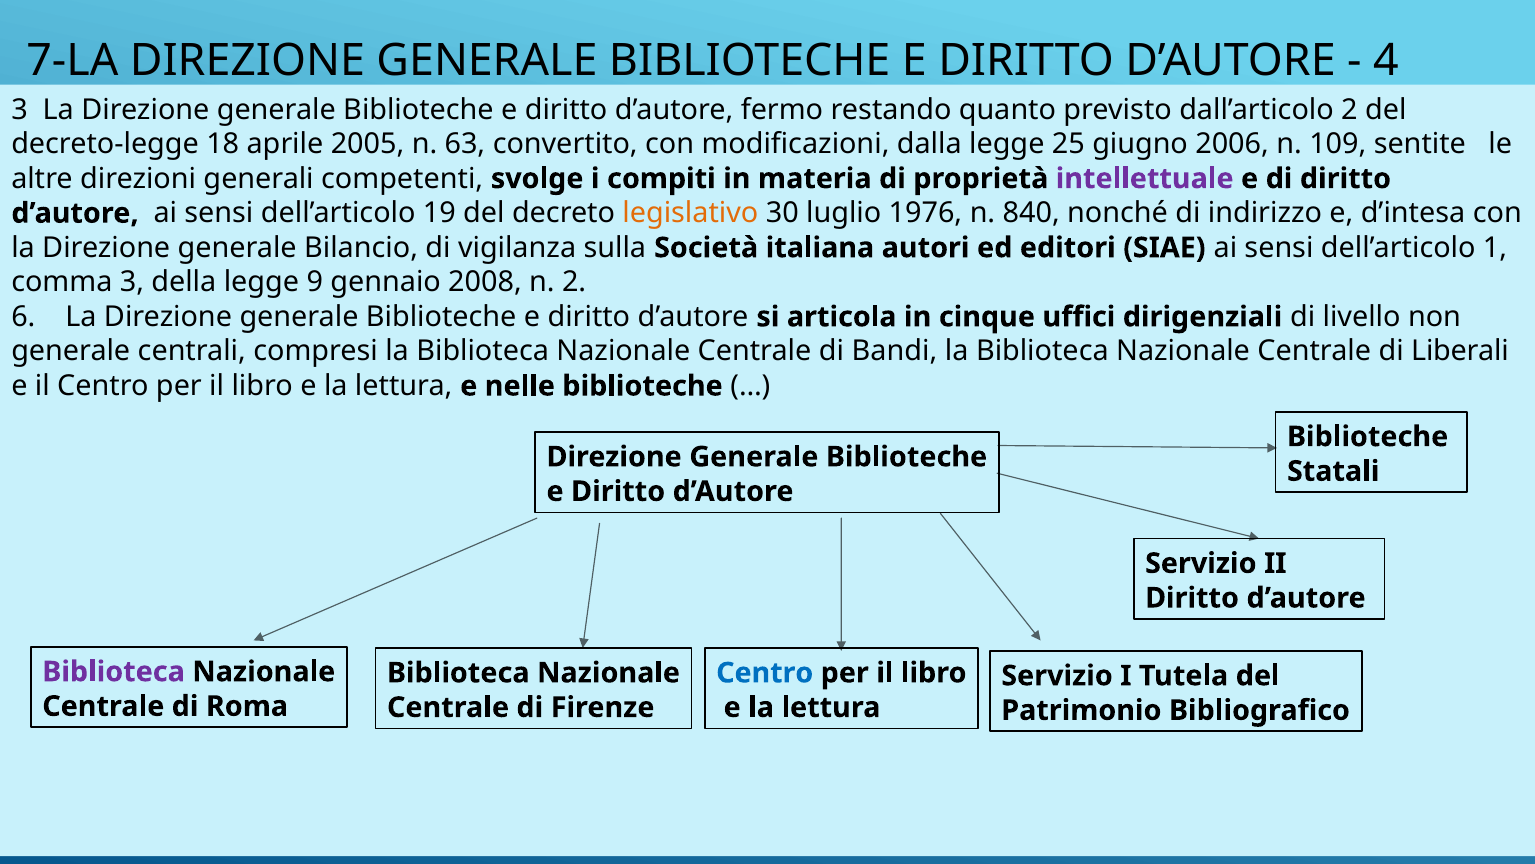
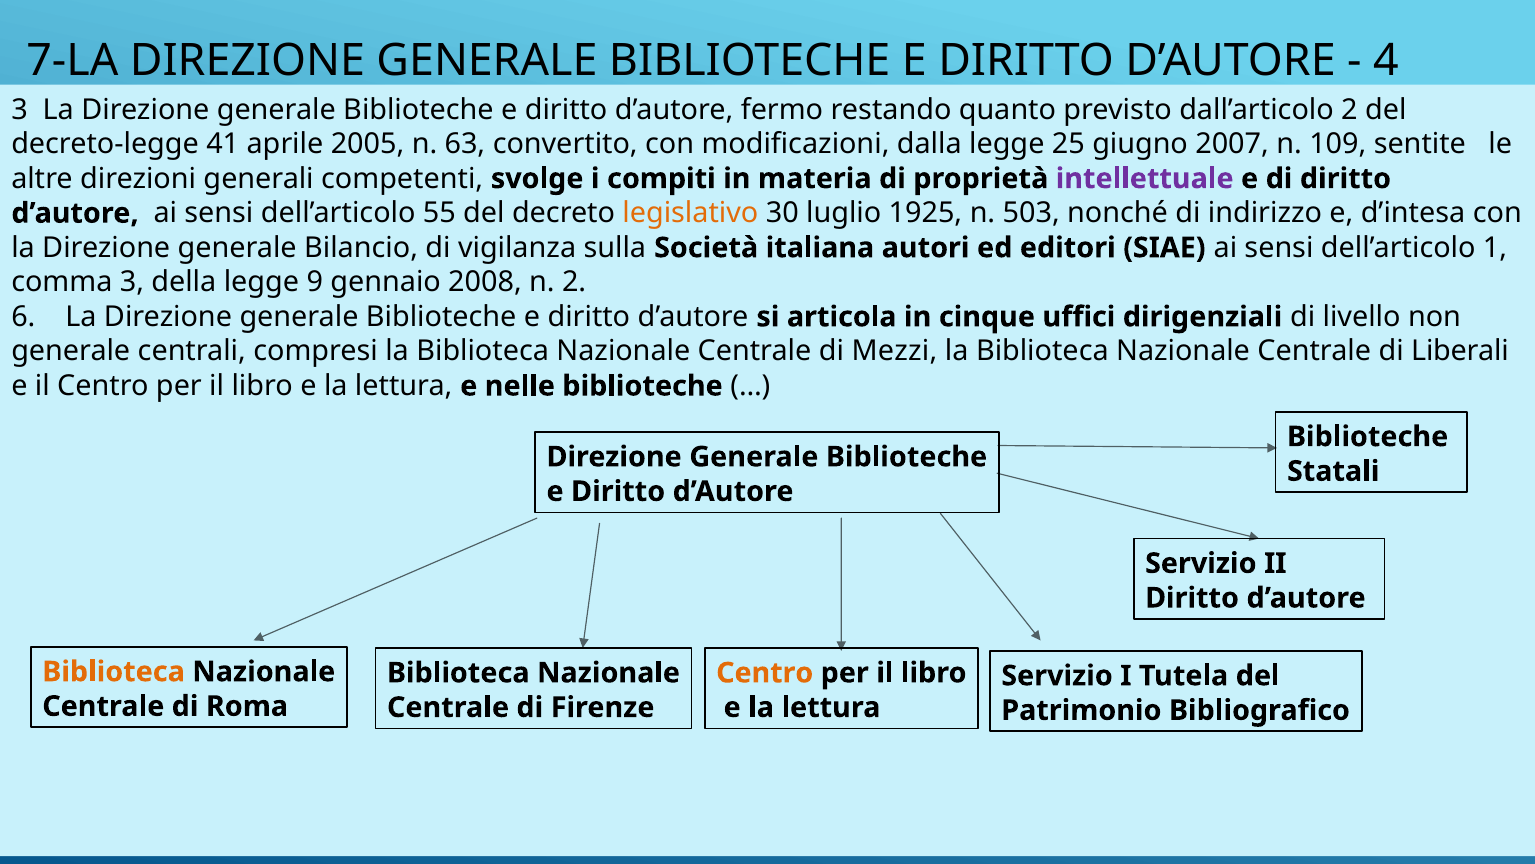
18: 18 -> 41 (223, 144)
2006: 2006 -> 2007 (1232, 144)
19: 19 -> 55 (439, 213)
1976: 1976 -> 1925 (925, 213)
840: 840 -> 503 (1031, 213)
Bandi: Bandi -> Mezzi (894, 351)
Biblioteca colour: purple -> orange (114, 671)
Centro colour: blue -> orange (765, 672)
